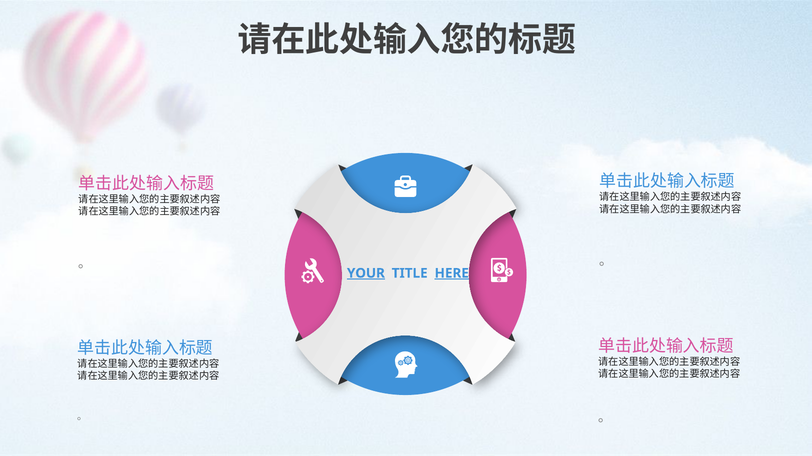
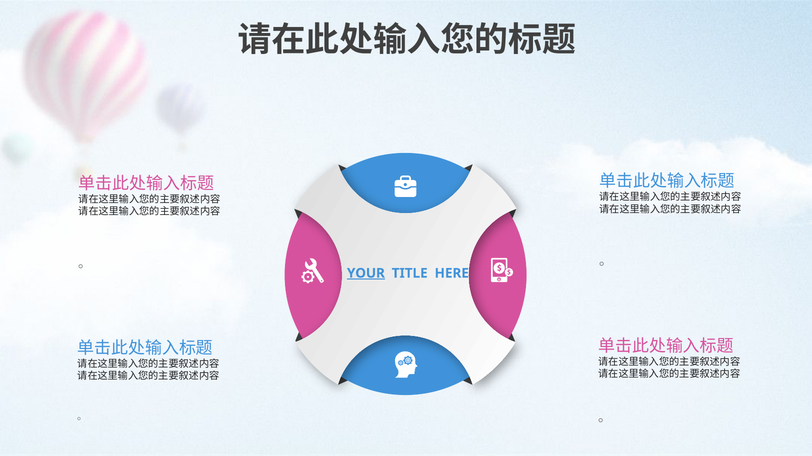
HERE underline: present -> none (452, 274)
